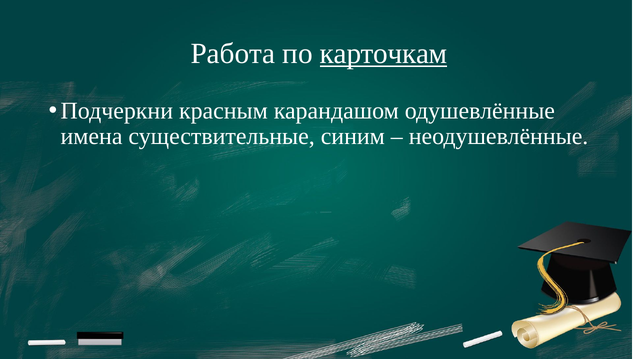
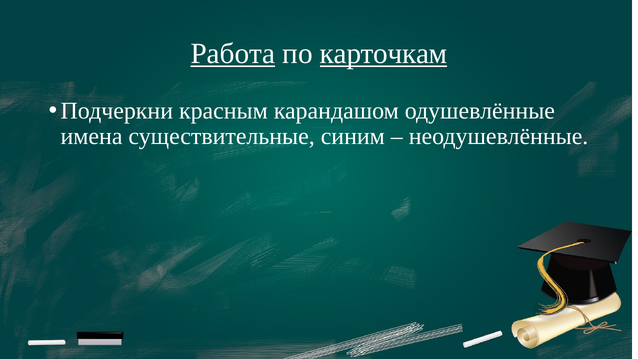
Работа underline: none -> present (233, 54)
